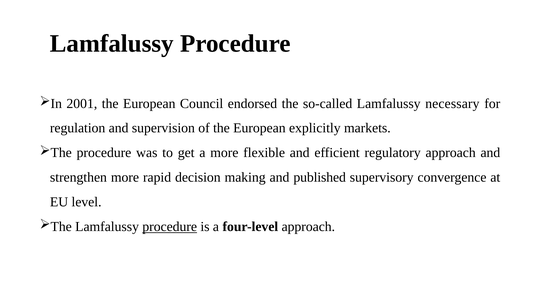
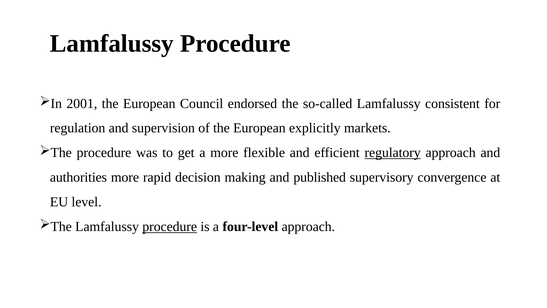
necessary: necessary -> consistent (452, 103)
regulatory underline: none -> present (393, 153)
strengthen: strengthen -> authorities (78, 177)
